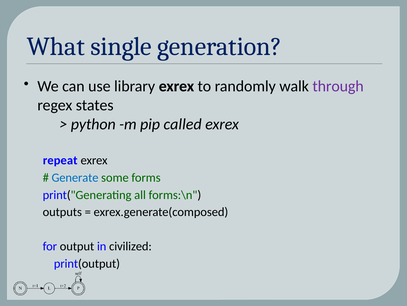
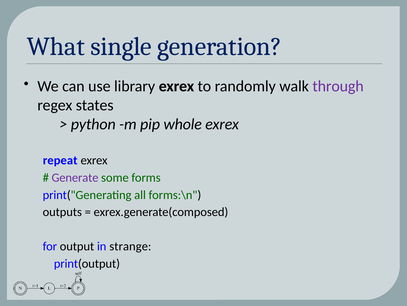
called: called -> whole (183, 124)
Generate colour: blue -> purple (75, 177)
civilized: civilized -> strange (130, 246)
